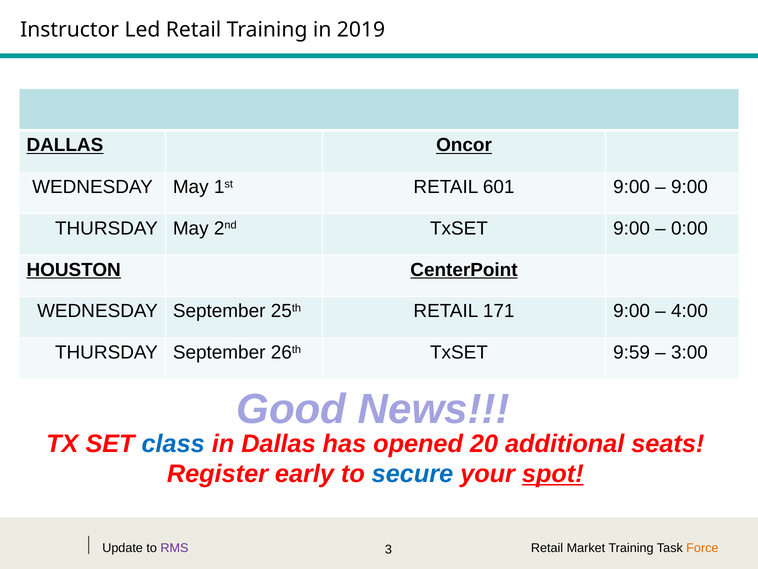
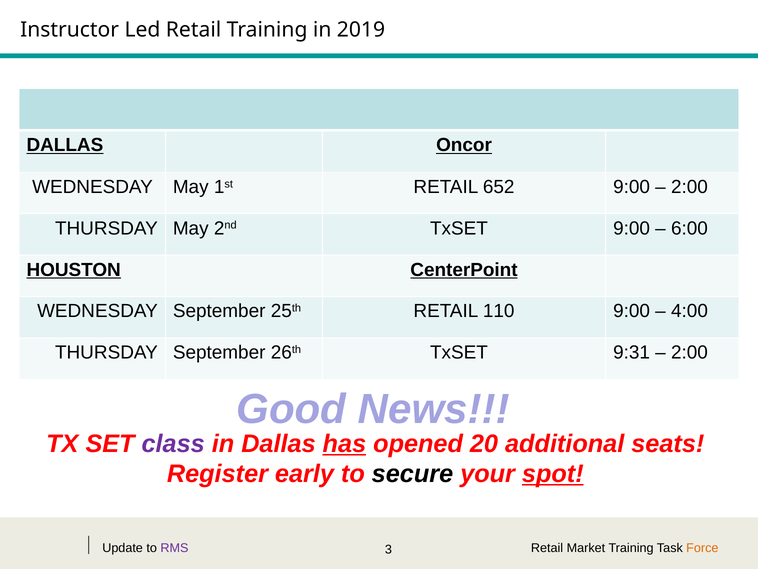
601: 601 -> 652 (499, 187)
9:00: 9:00 -> 2:00 (689, 187)
0:00: 0:00 -> 6:00 (689, 228)
171: 171 -> 110 (499, 311)
9:59: 9:59 -> 9:31 (632, 352)
3:00: 3:00 -> 2:00 (689, 352)
class colour: blue -> purple (173, 443)
has underline: none -> present (344, 443)
secure colour: blue -> black (412, 474)
